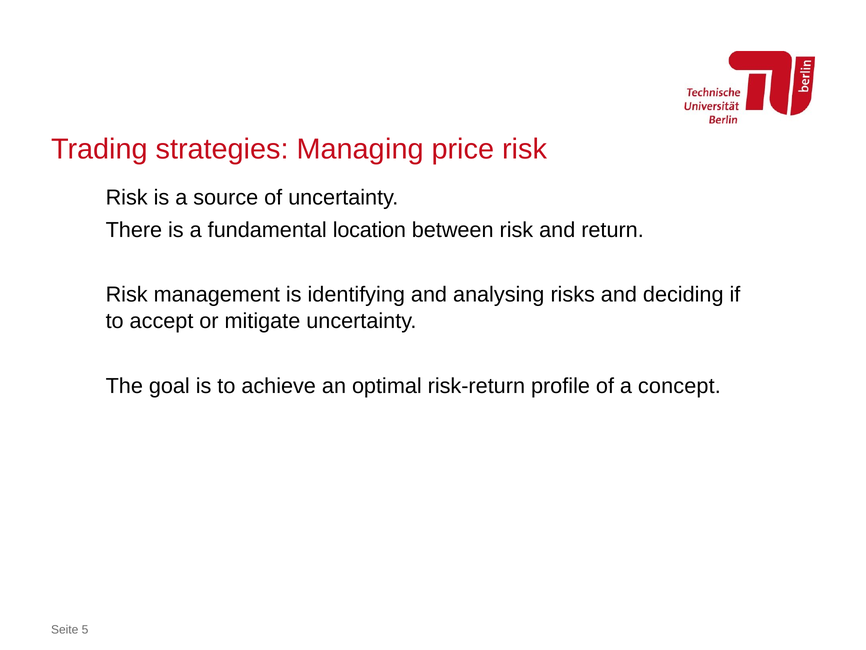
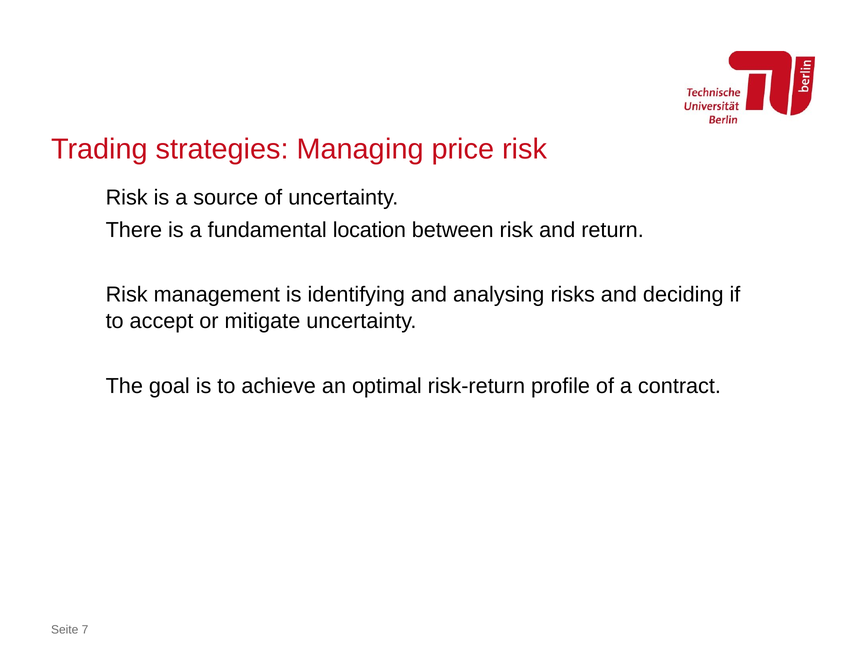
concept: concept -> contract (679, 386)
5: 5 -> 7 (85, 629)
